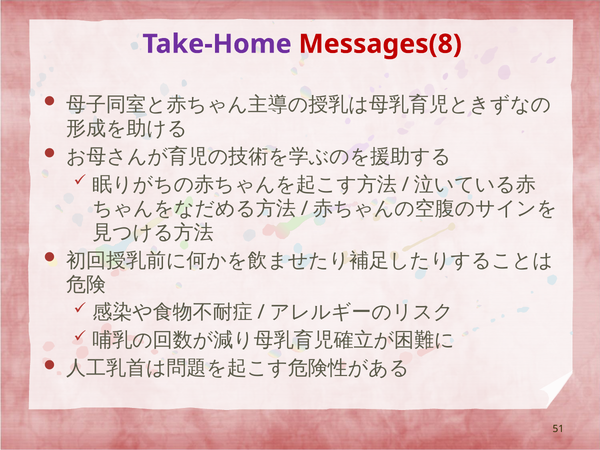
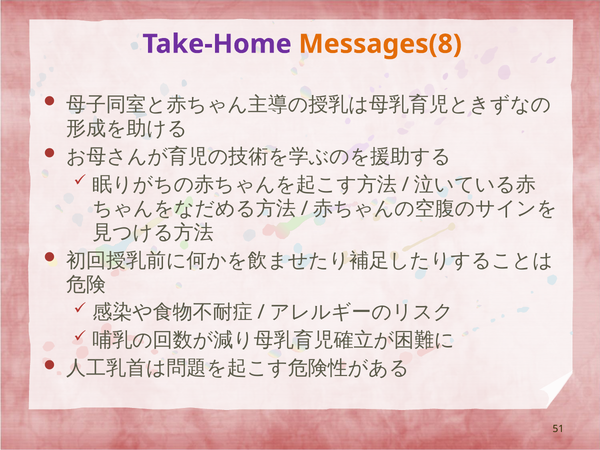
Messages(8 colour: red -> orange (380, 44)
